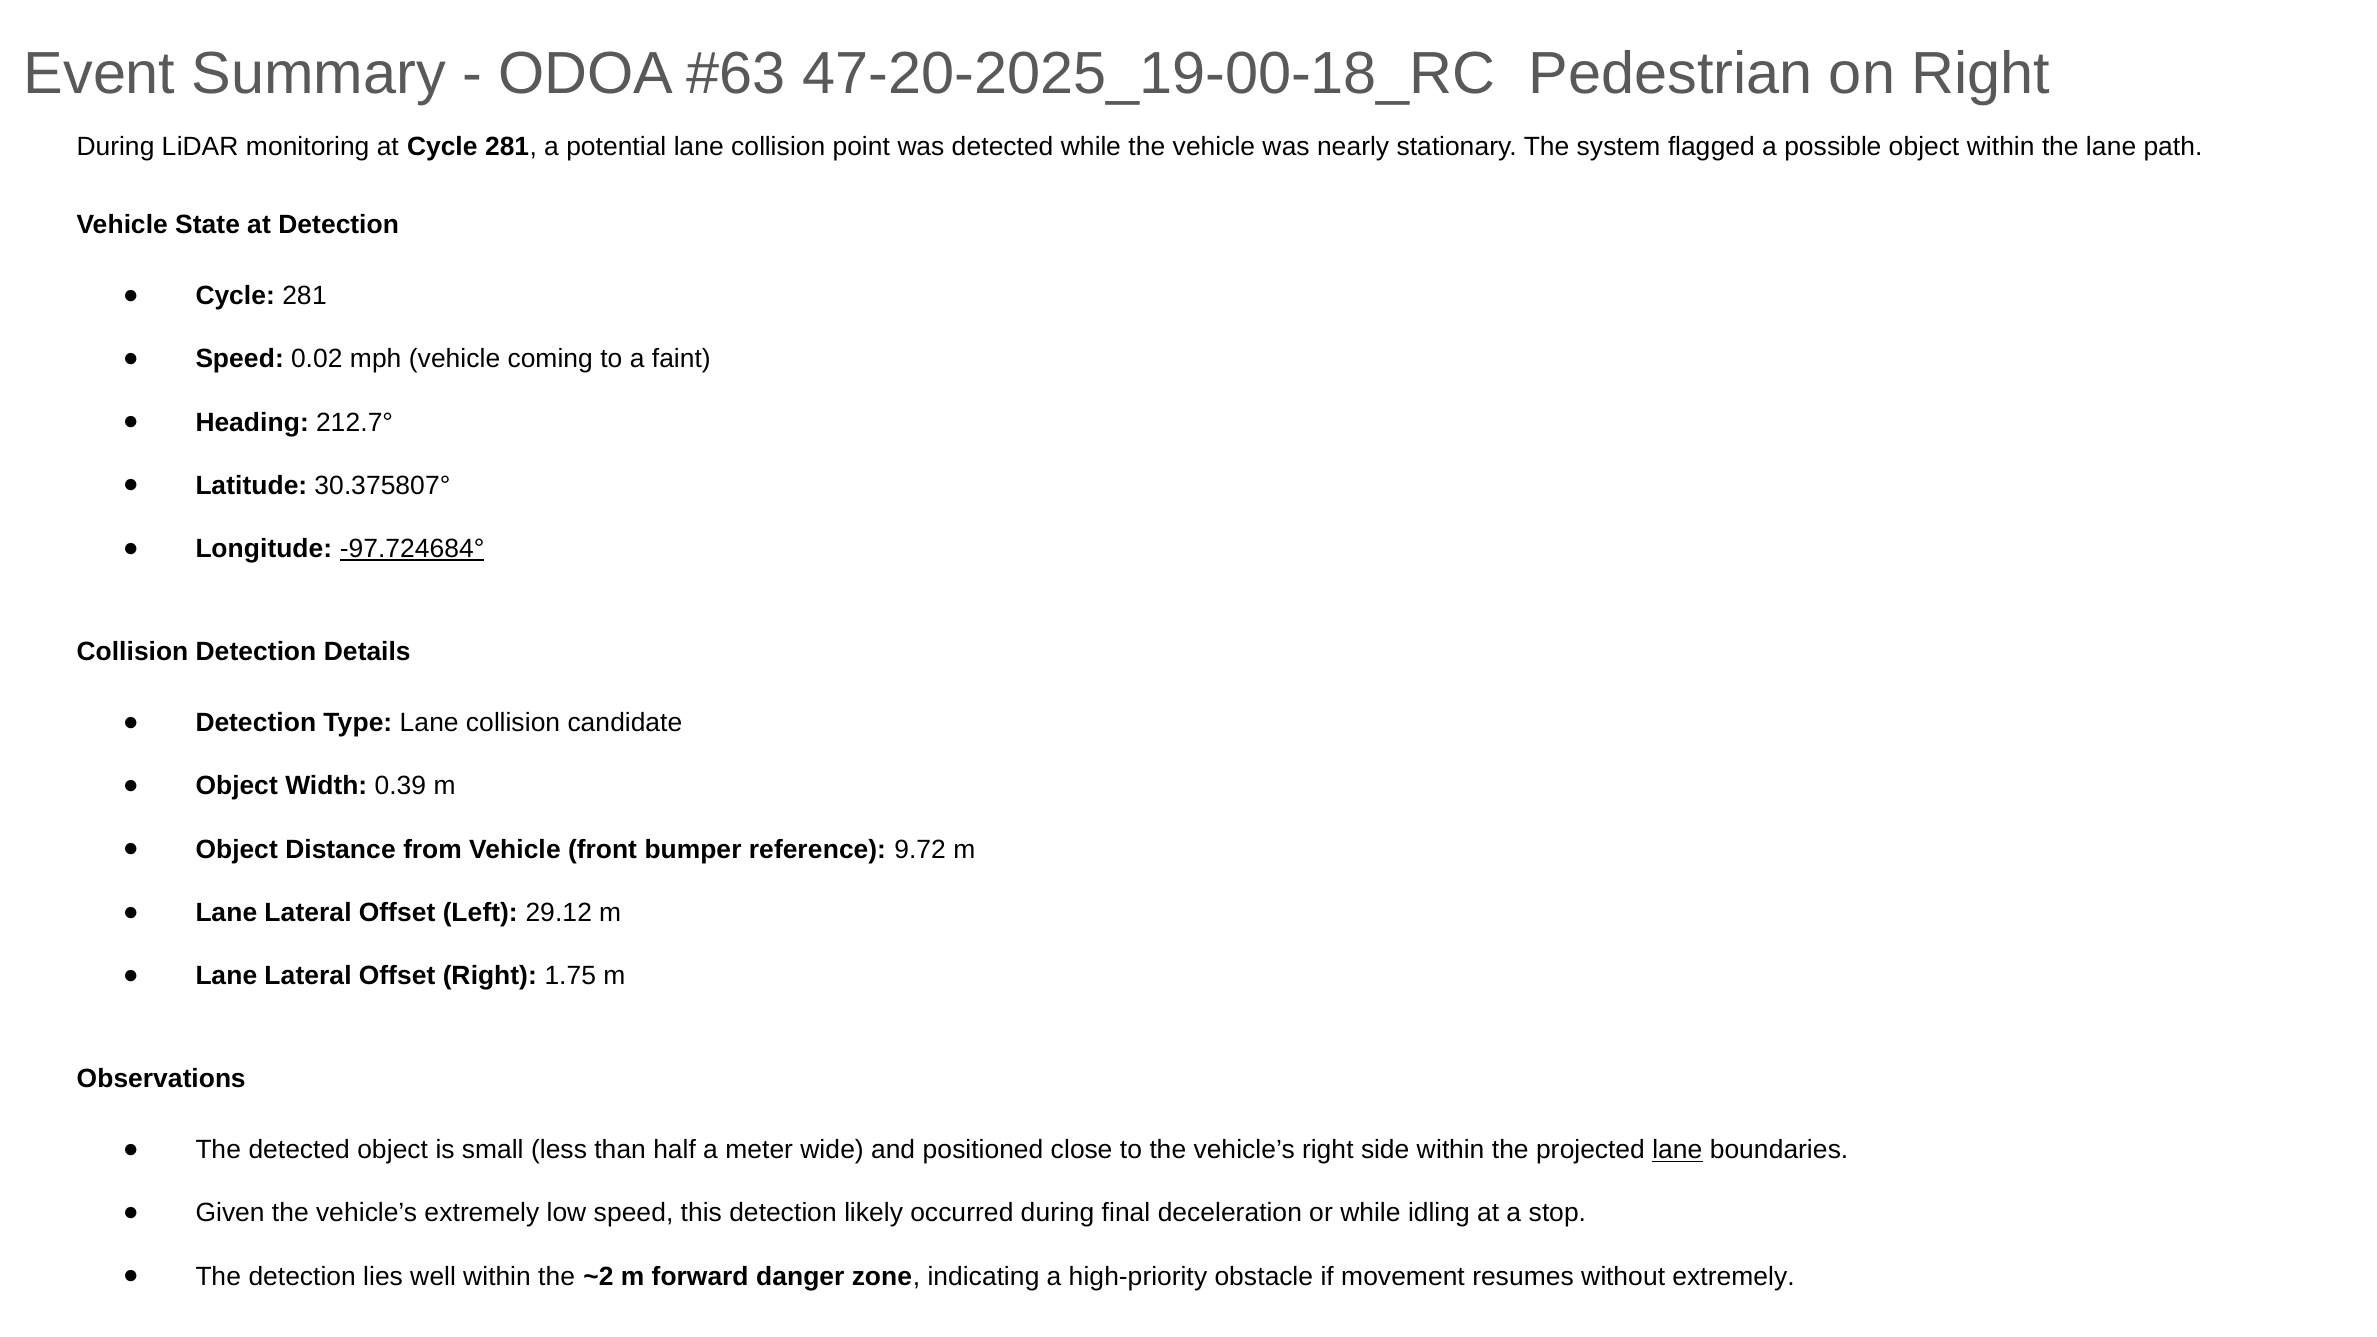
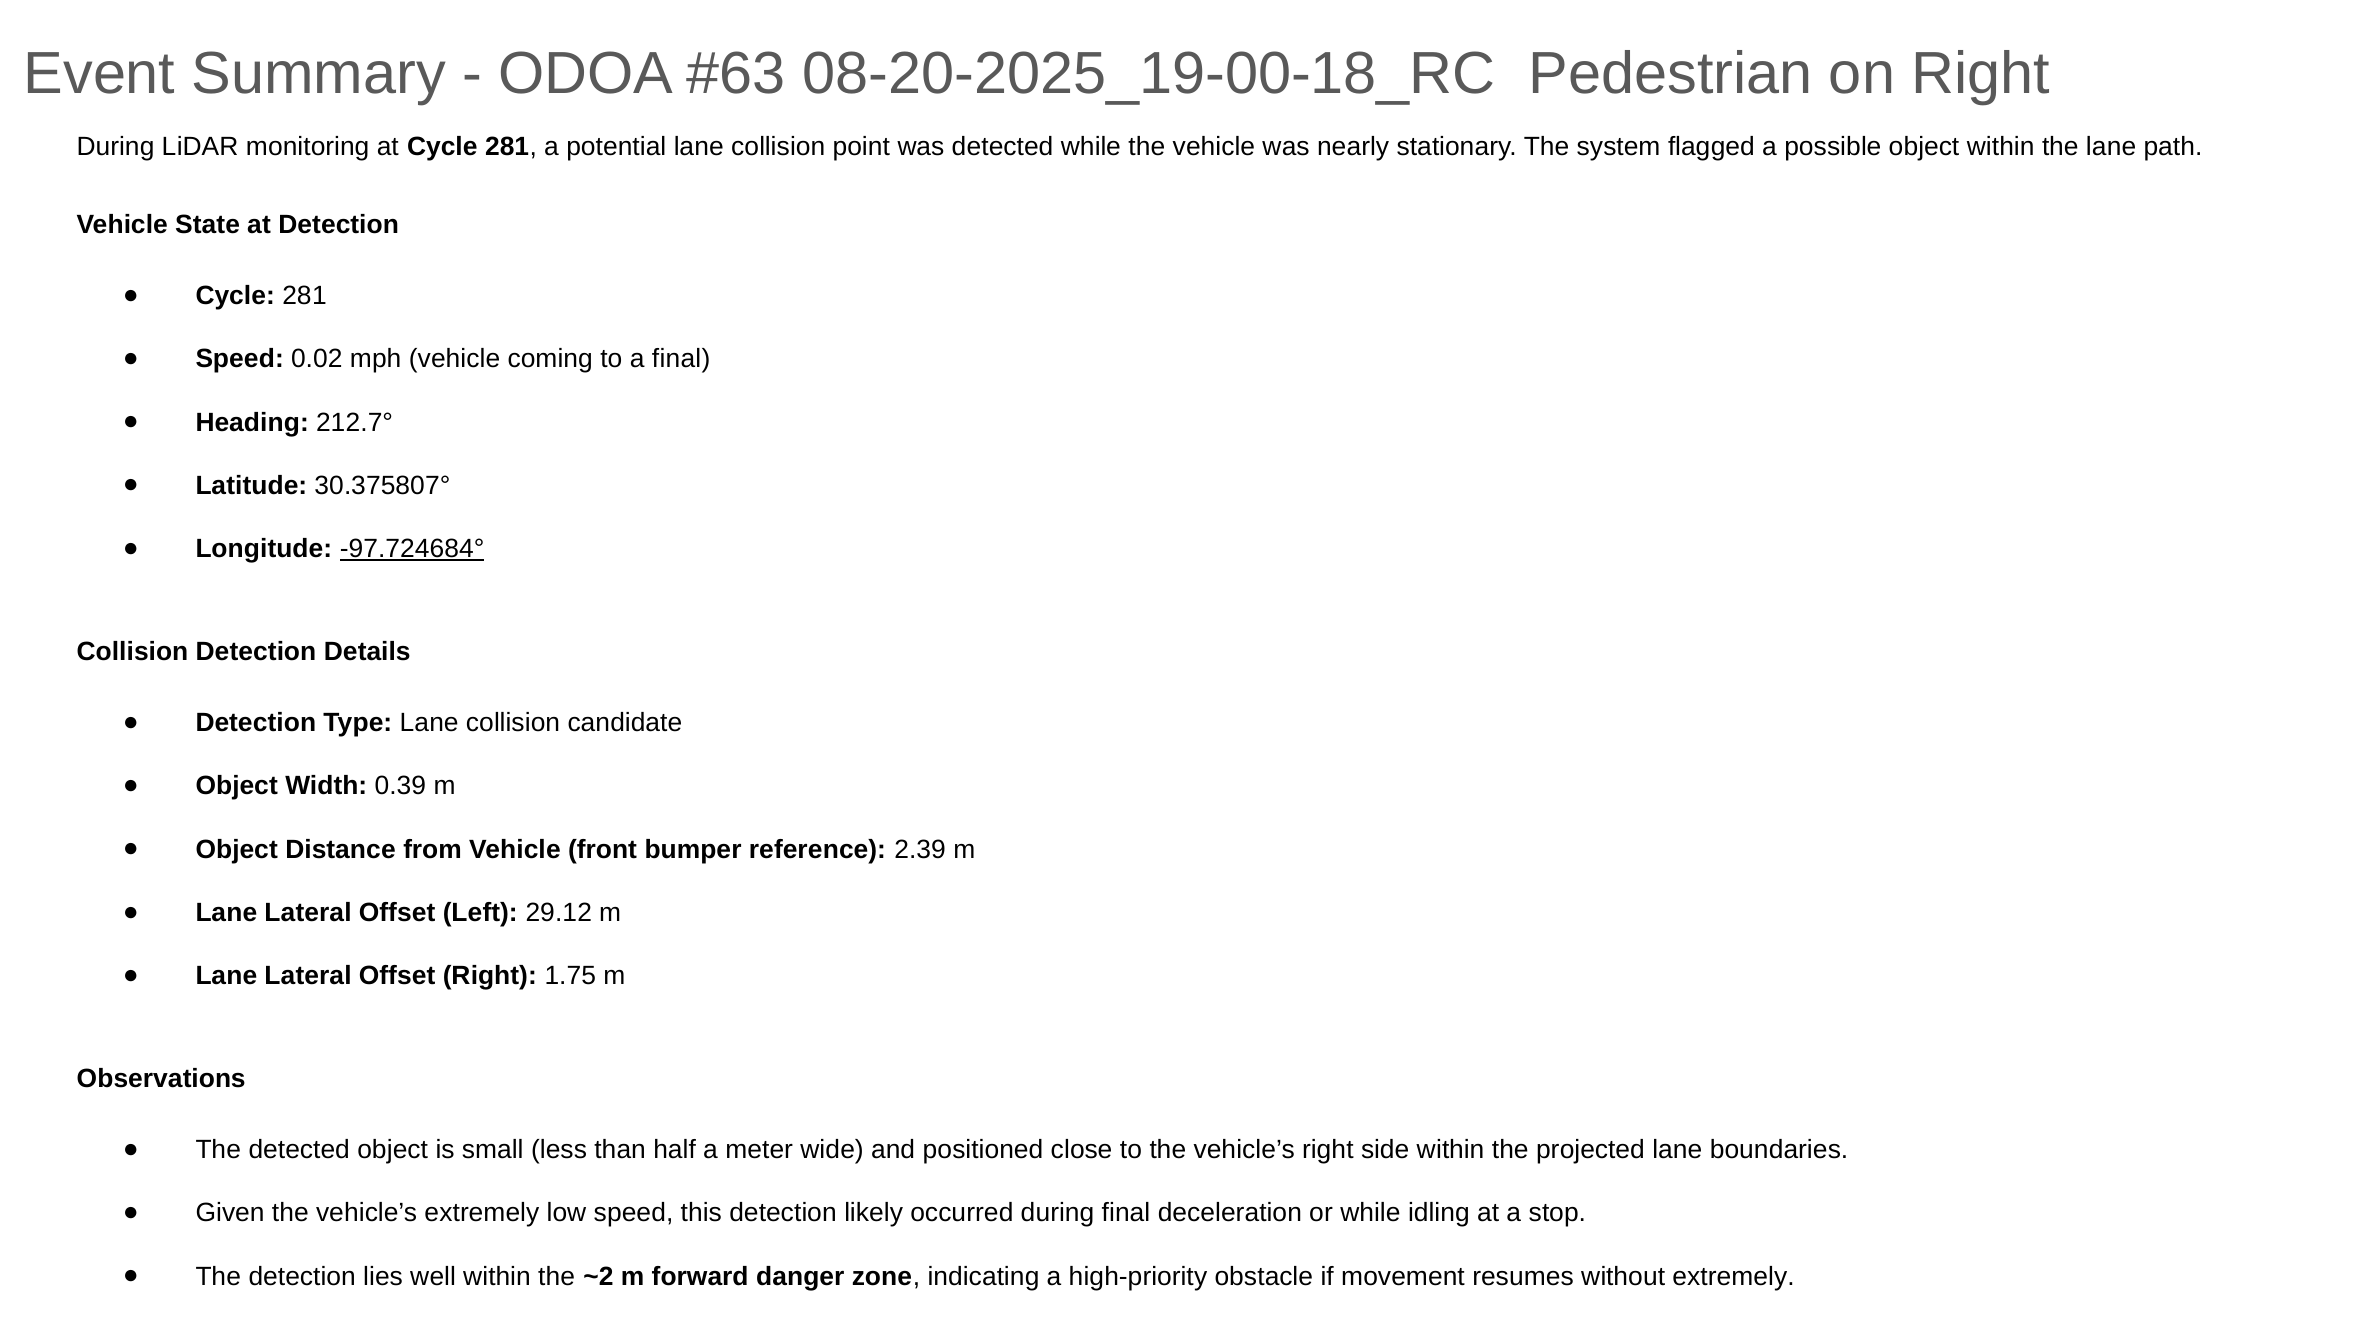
47-20-2025_19-00-18_RC: 47-20-2025_19-00-18_RC -> 08-20-2025_19-00-18_RC (1149, 74)
a faint: faint -> final (681, 359)
9.72: 9.72 -> 2.39 (920, 850)
lane underline: present -> none (1677, 1150)
